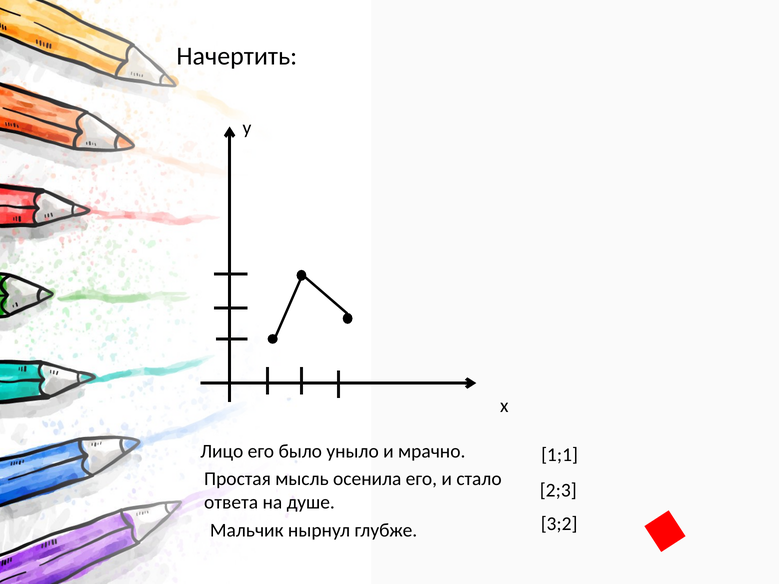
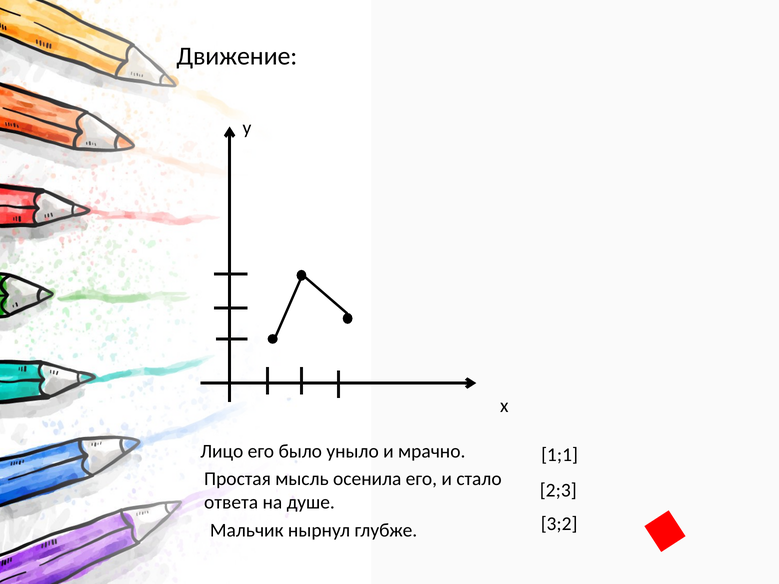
Начертить: Начертить -> Движение (237, 56)
